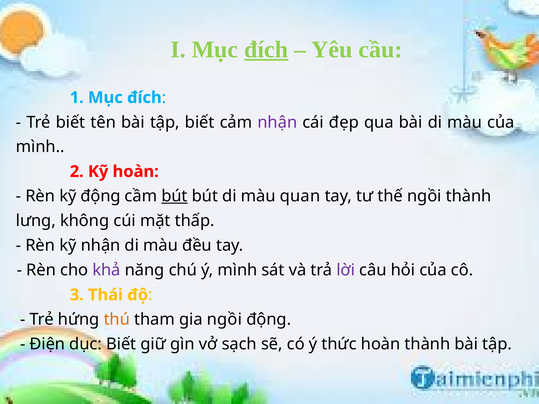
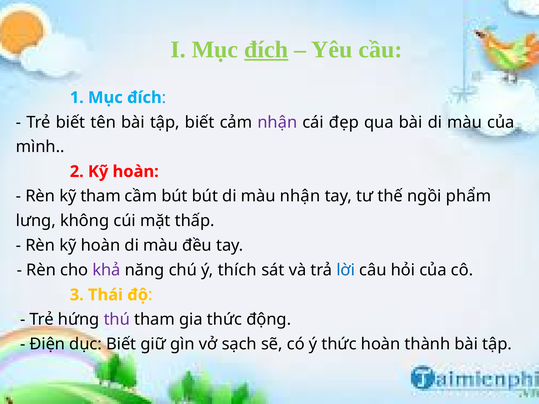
kỹ động: động -> tham (101, 196)
bút underline: present -> none (174, 196)
màu quan: quan -> nhận (300, 196)
ngồi thành: thành -> phẩm (469, 196)
Rèn kỹ nhận: nhận -> hoàn (101, 246)
ý mình: mình -> thích (237, 270)
lời colour: purple -> blue (346, 270)
thú colour: orange -> purple (117, 320)
gia ngồi: ngồi -> thức (225, 320)
